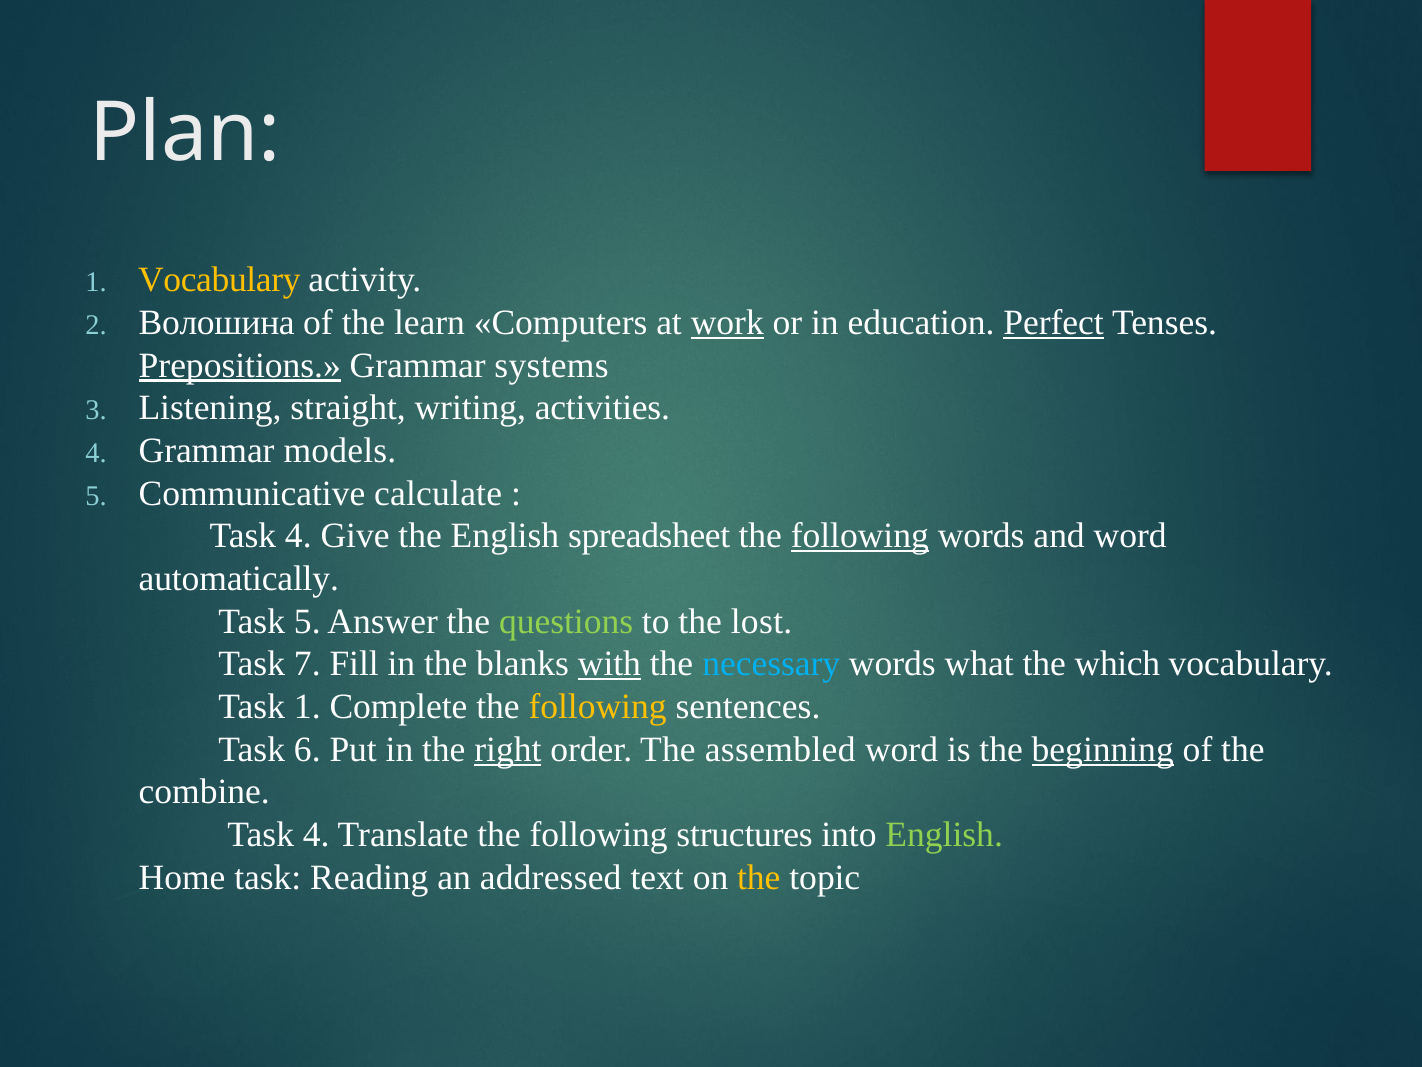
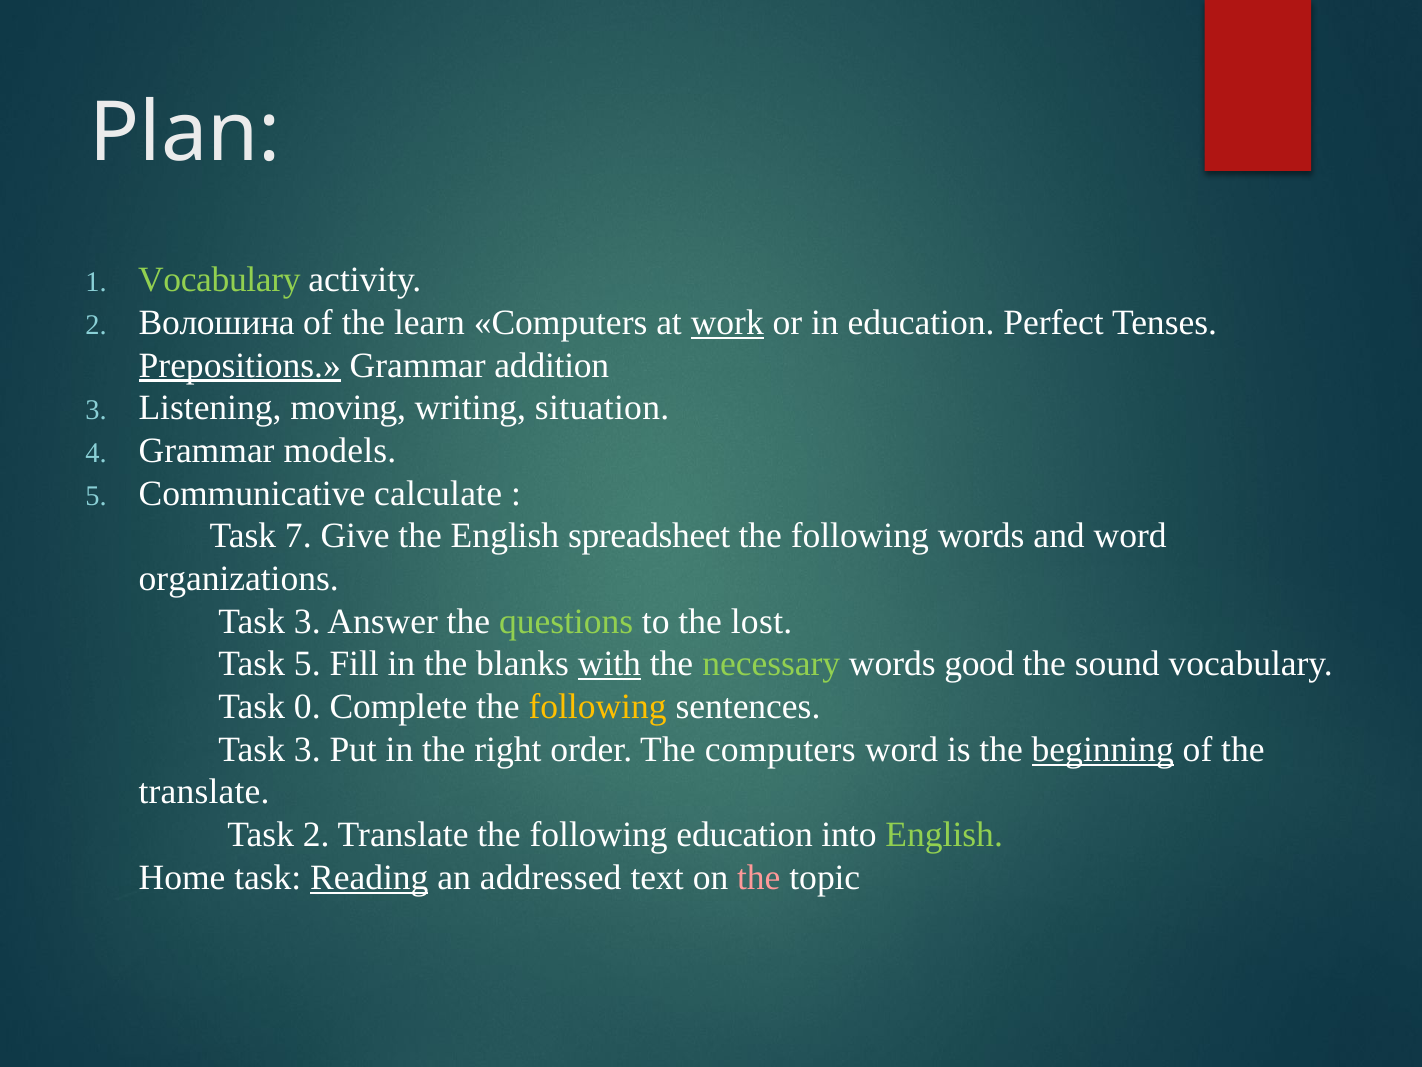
Vocabulary colour: yellow -> light green (219, 280)
Perfect underline: present -> none (1054, 322)
systems: systems -> addition (552, 365)
straight: straight -> moving (348, 408)
activities: activities -> situation (602, 408)
4: 4 -> 7 (298, 536)
following underline: present -> none (860, 536)
automatically: automatically -> organizations (239, 578)
5: 5 -> 3 (307, 621)
Task 7: 7 -> 5 (307, 664)
necessary colour: light blue -> light green (771, 664)
what: what -> good (979, 664)
which: which -> sound (1117, 664)
Task 1: 1 -> 0 (307, 706)
6: 6 -> 3 (307, 749)
right underline: present -> none (508, 749)
The assembled: assembled -> computers (780, 749)
combine: combine -> translate (204, 792)
4: 4 -> 2 (316, 834)
following structures: structures -> education (745, 834)
Reading underline: none -> present (369, 877)
the colour: yellow -> pink (759, 877)
